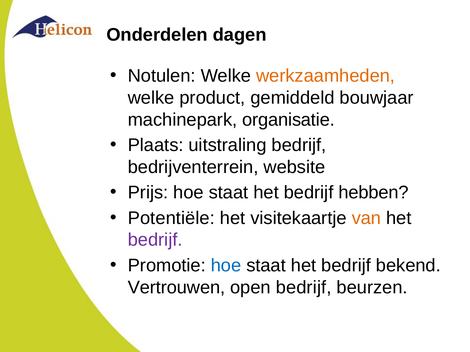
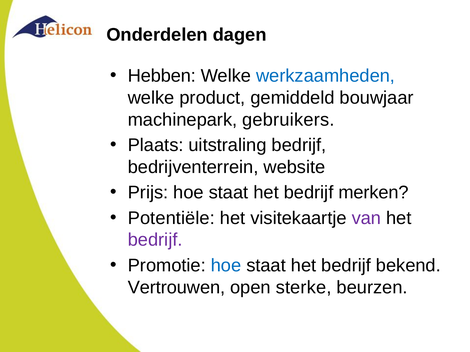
Notulen: Notulen -> Hebben (162, 76)
werkzaamheden colour: orange -> blue (326, 76)
organisatie: organisatie -> gebruikers (288, 120)
hebben: hebben -> merken (374, 193)
van colour: orange -> purple (366, 218)
open bedrijf: bedrijf -> sterke (304, 288)
